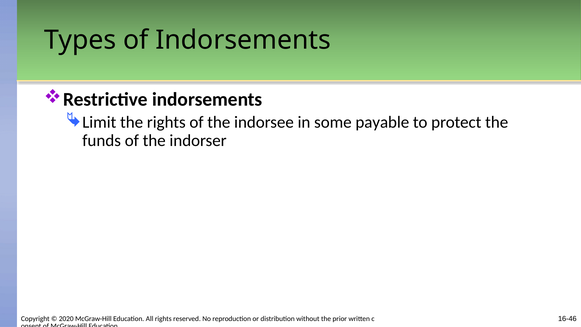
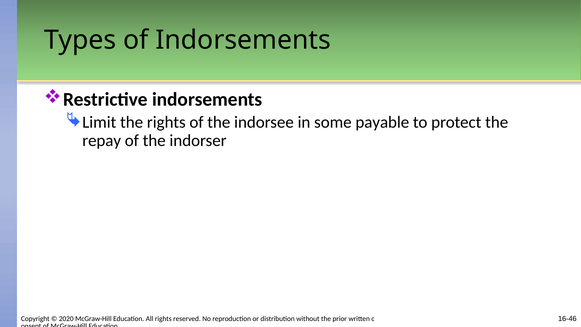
funds: funds -> repay (102, 140)
